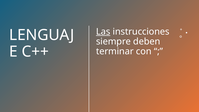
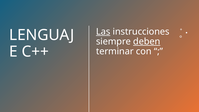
deben underline: none -> present (147, 41)
